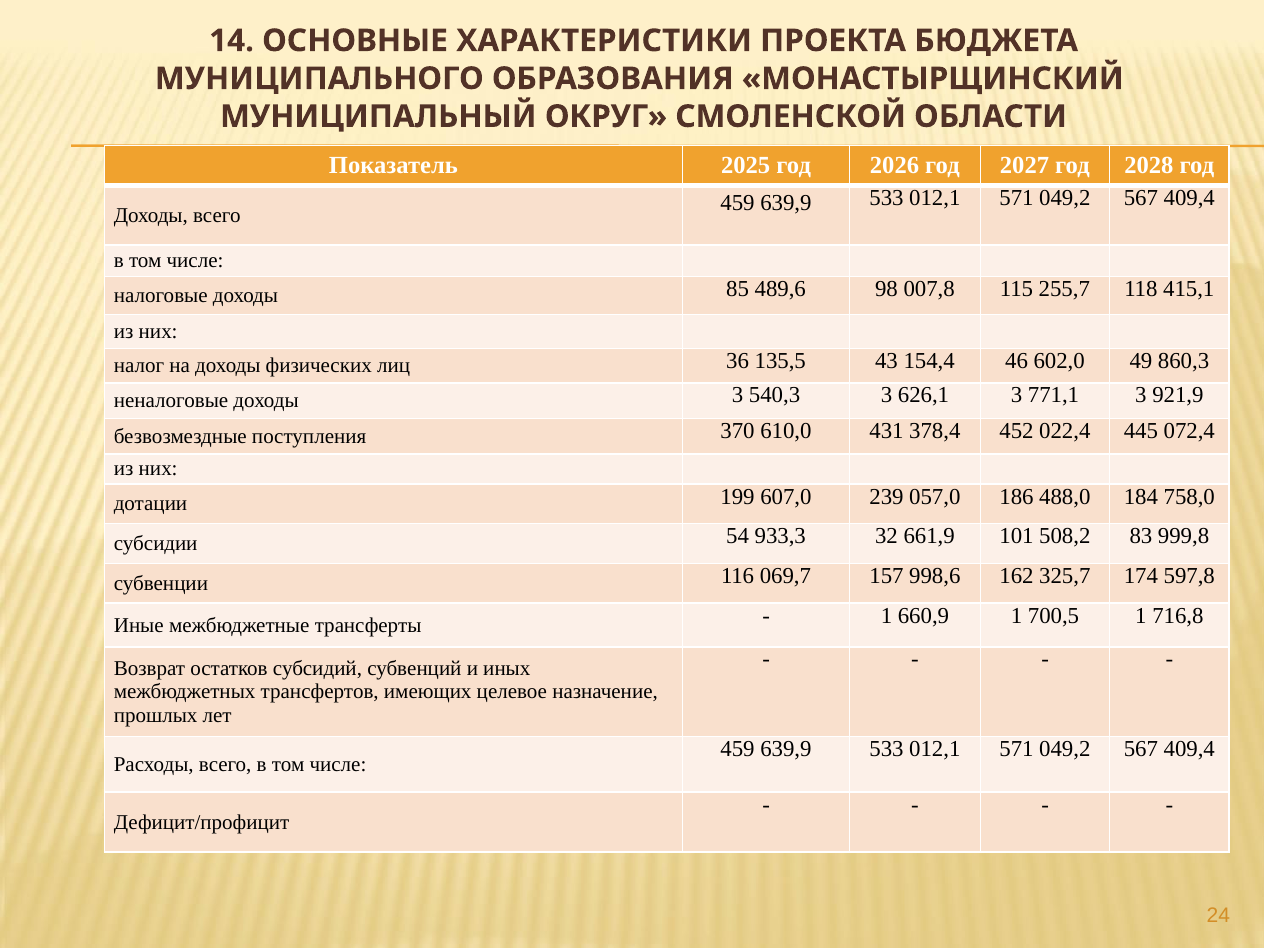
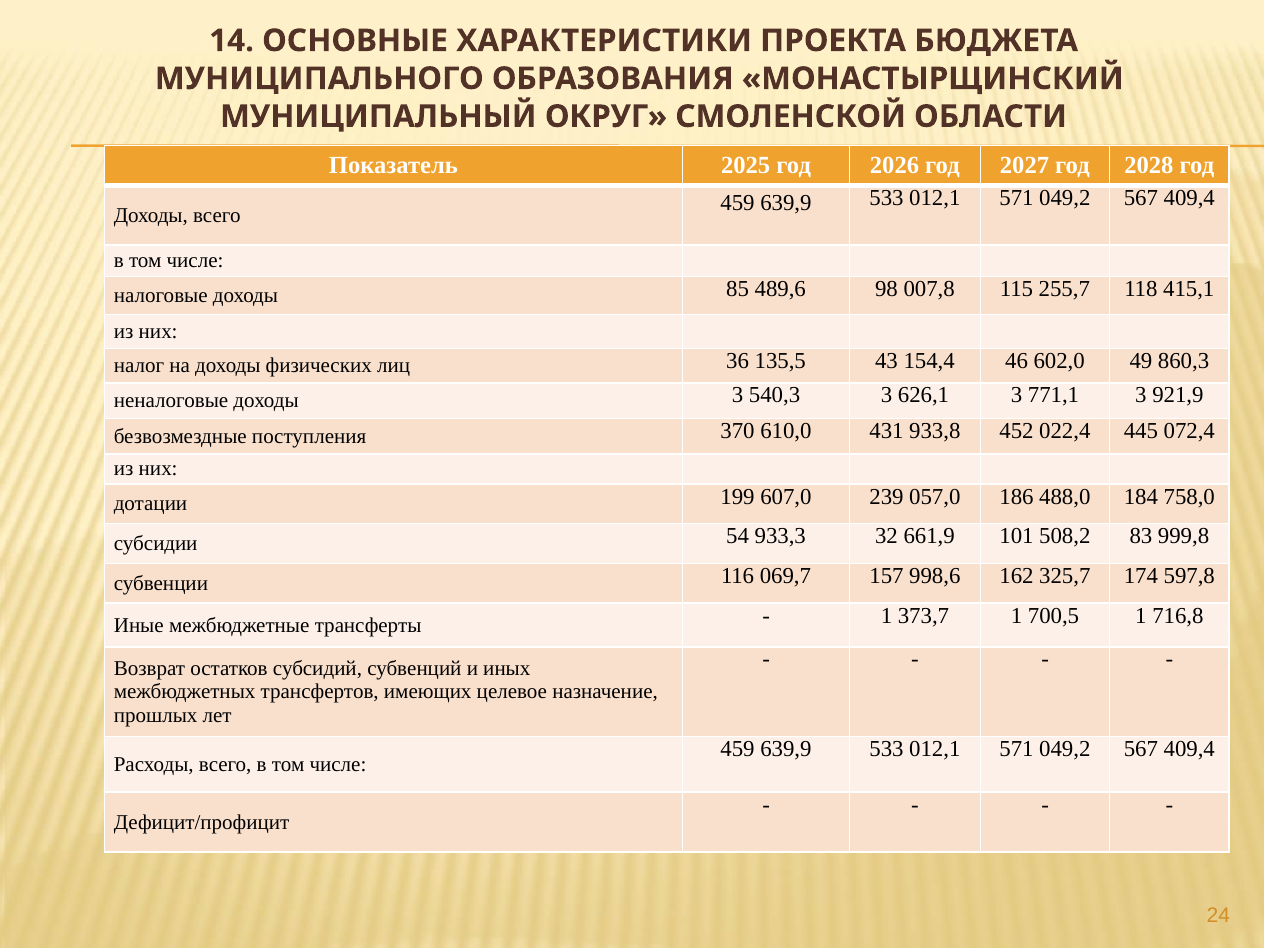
378,4: 378,4 -> 933,8 (935, 431)
660,9: 660,9 -> 373,7 (923, 616)
